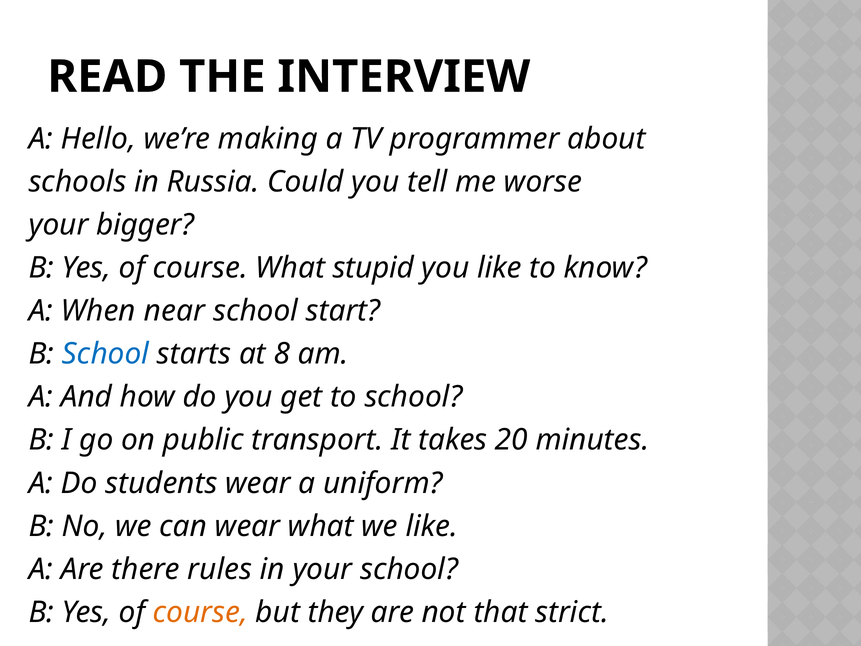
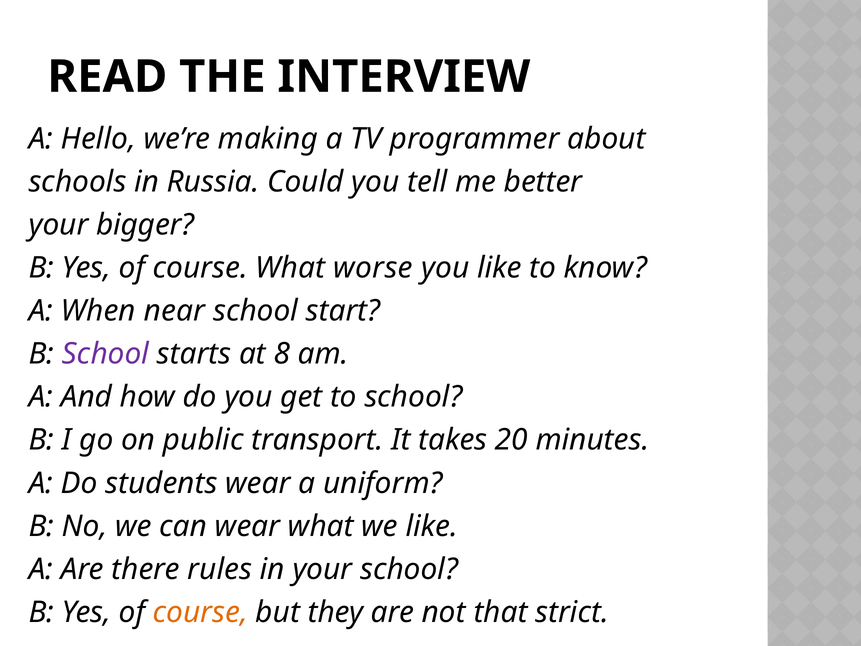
worse: worse -> better (543, 182)
stupid: stupid -> worse (373, 268)
School colour: blue -> purple (106, 354)
